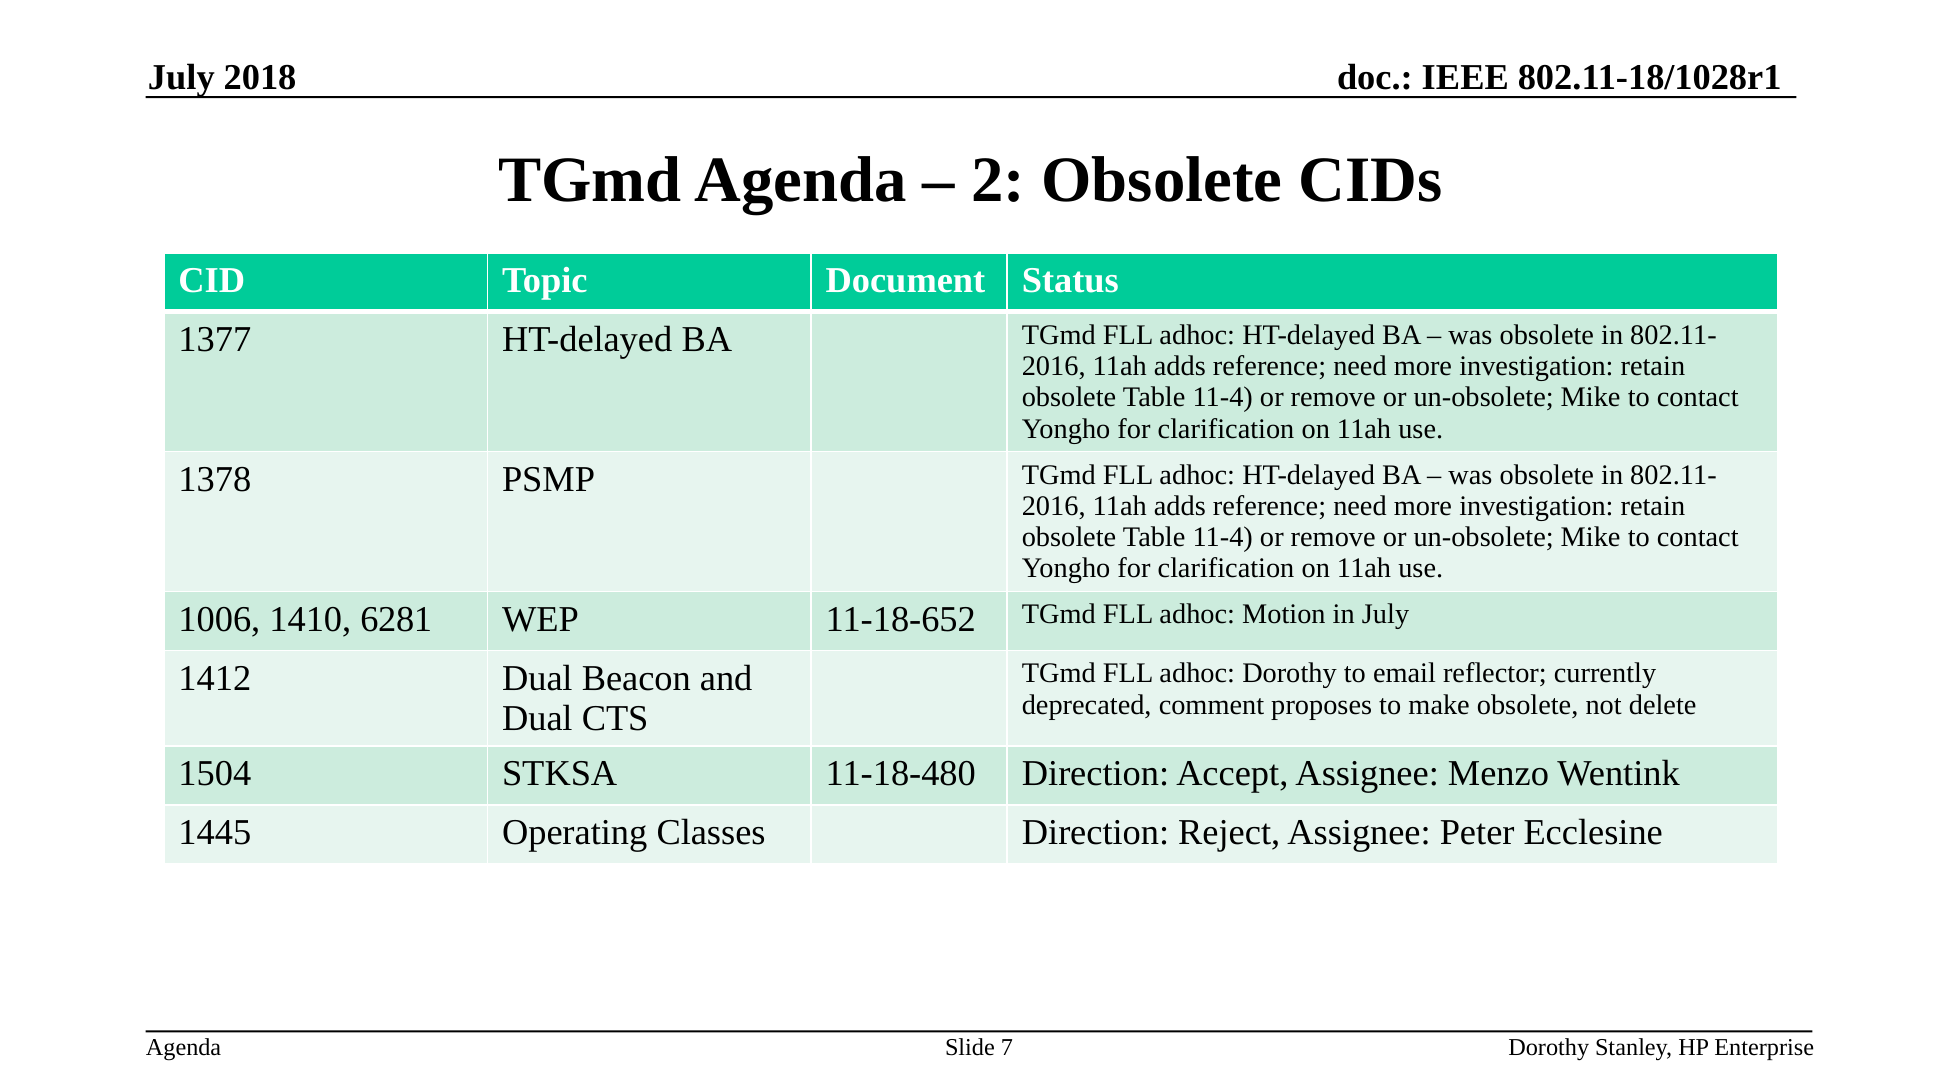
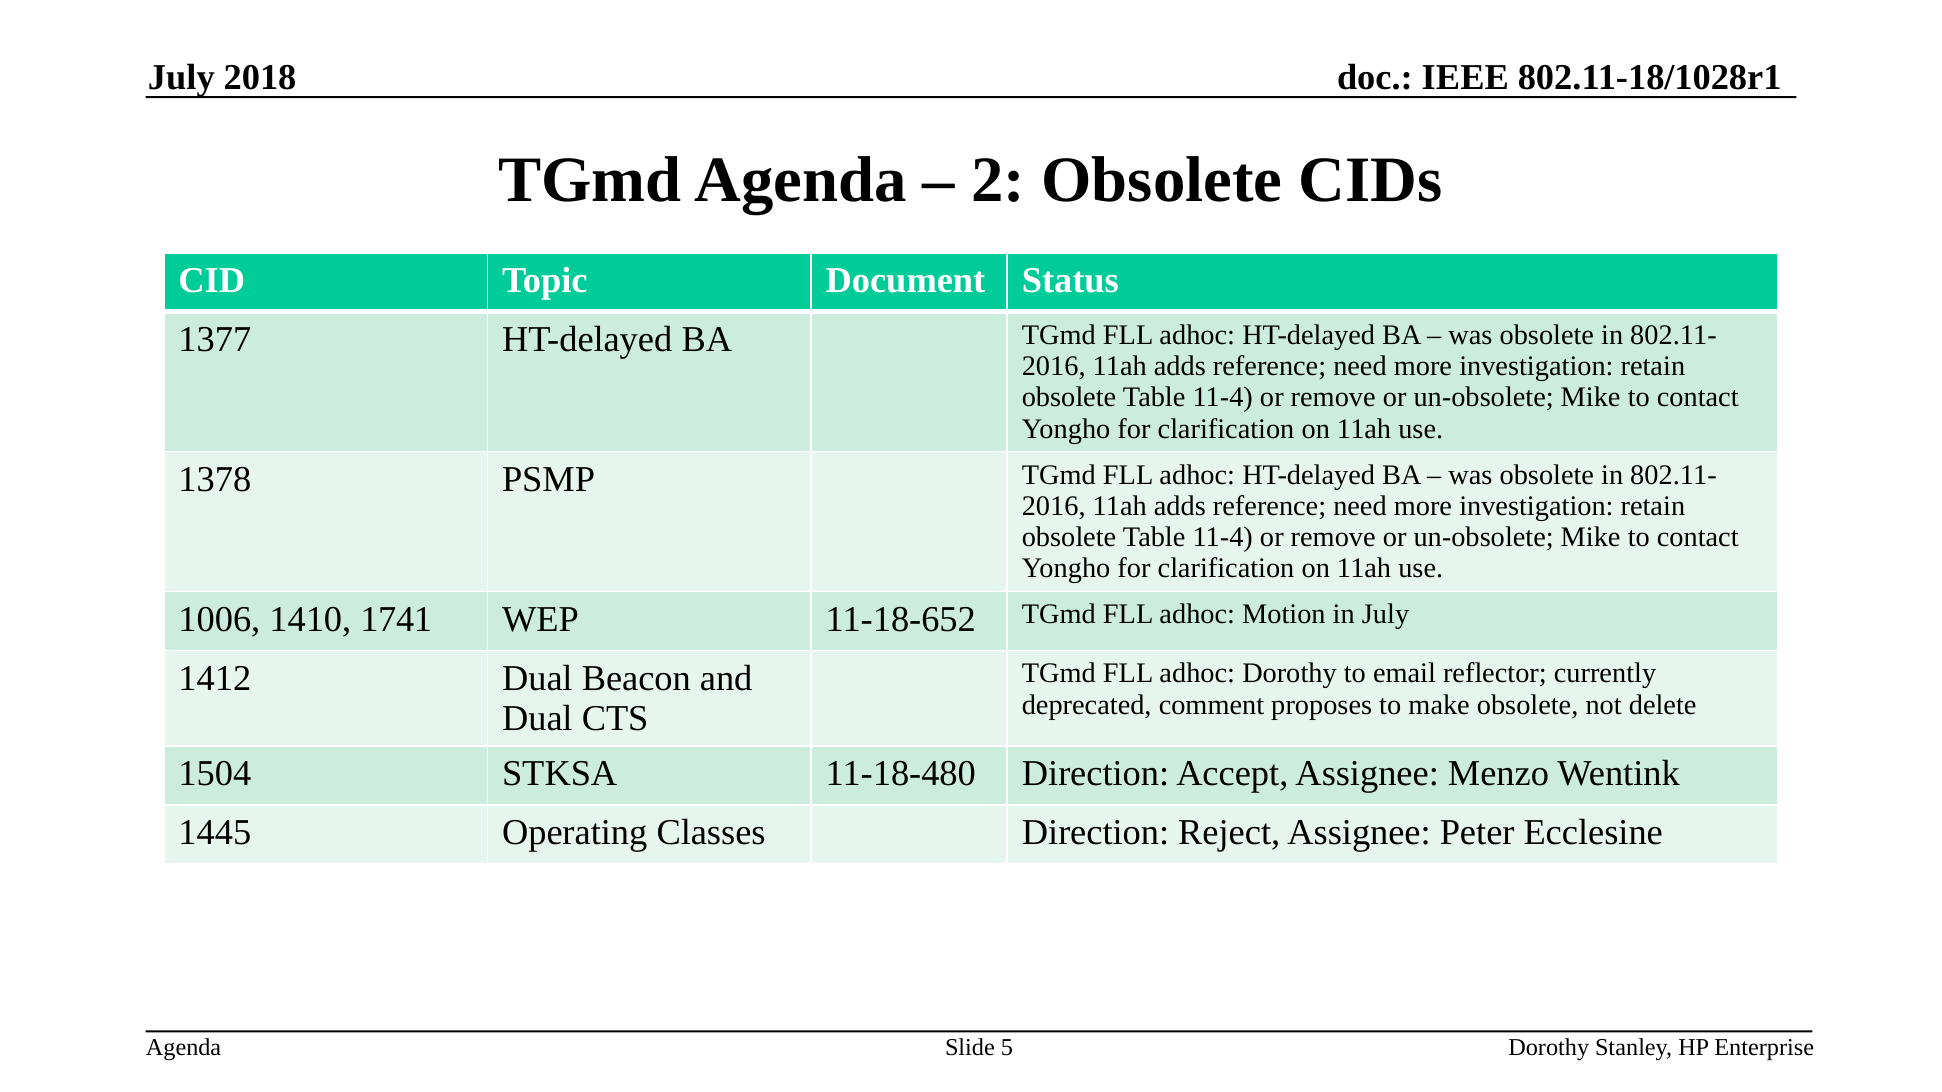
6281: 6281 -> 1741 (396, 619)
7: 7 -> 5 (1007, 1048)
